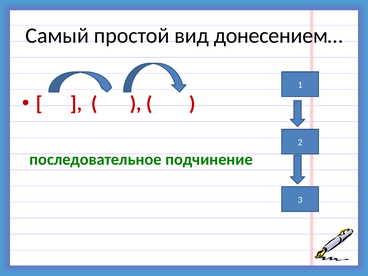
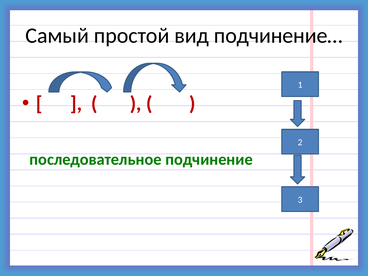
донесением…: донесением… -> подчинение… (278, 36)
